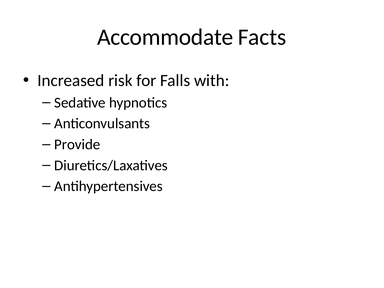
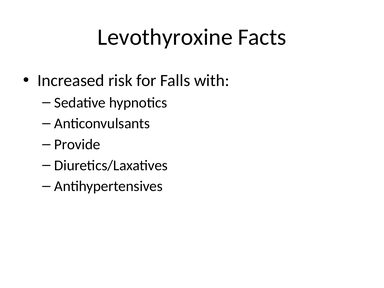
Accommodate: Accommodate -> Levothyroxine (165, 37)
